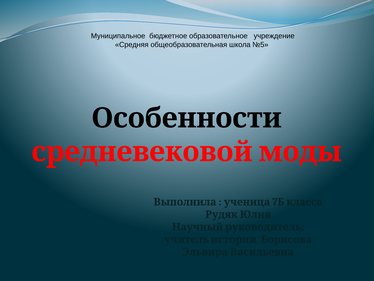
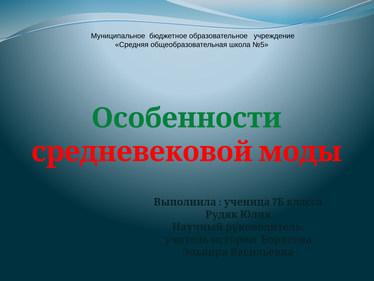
Особенности colour: black -> green (187, 118)
